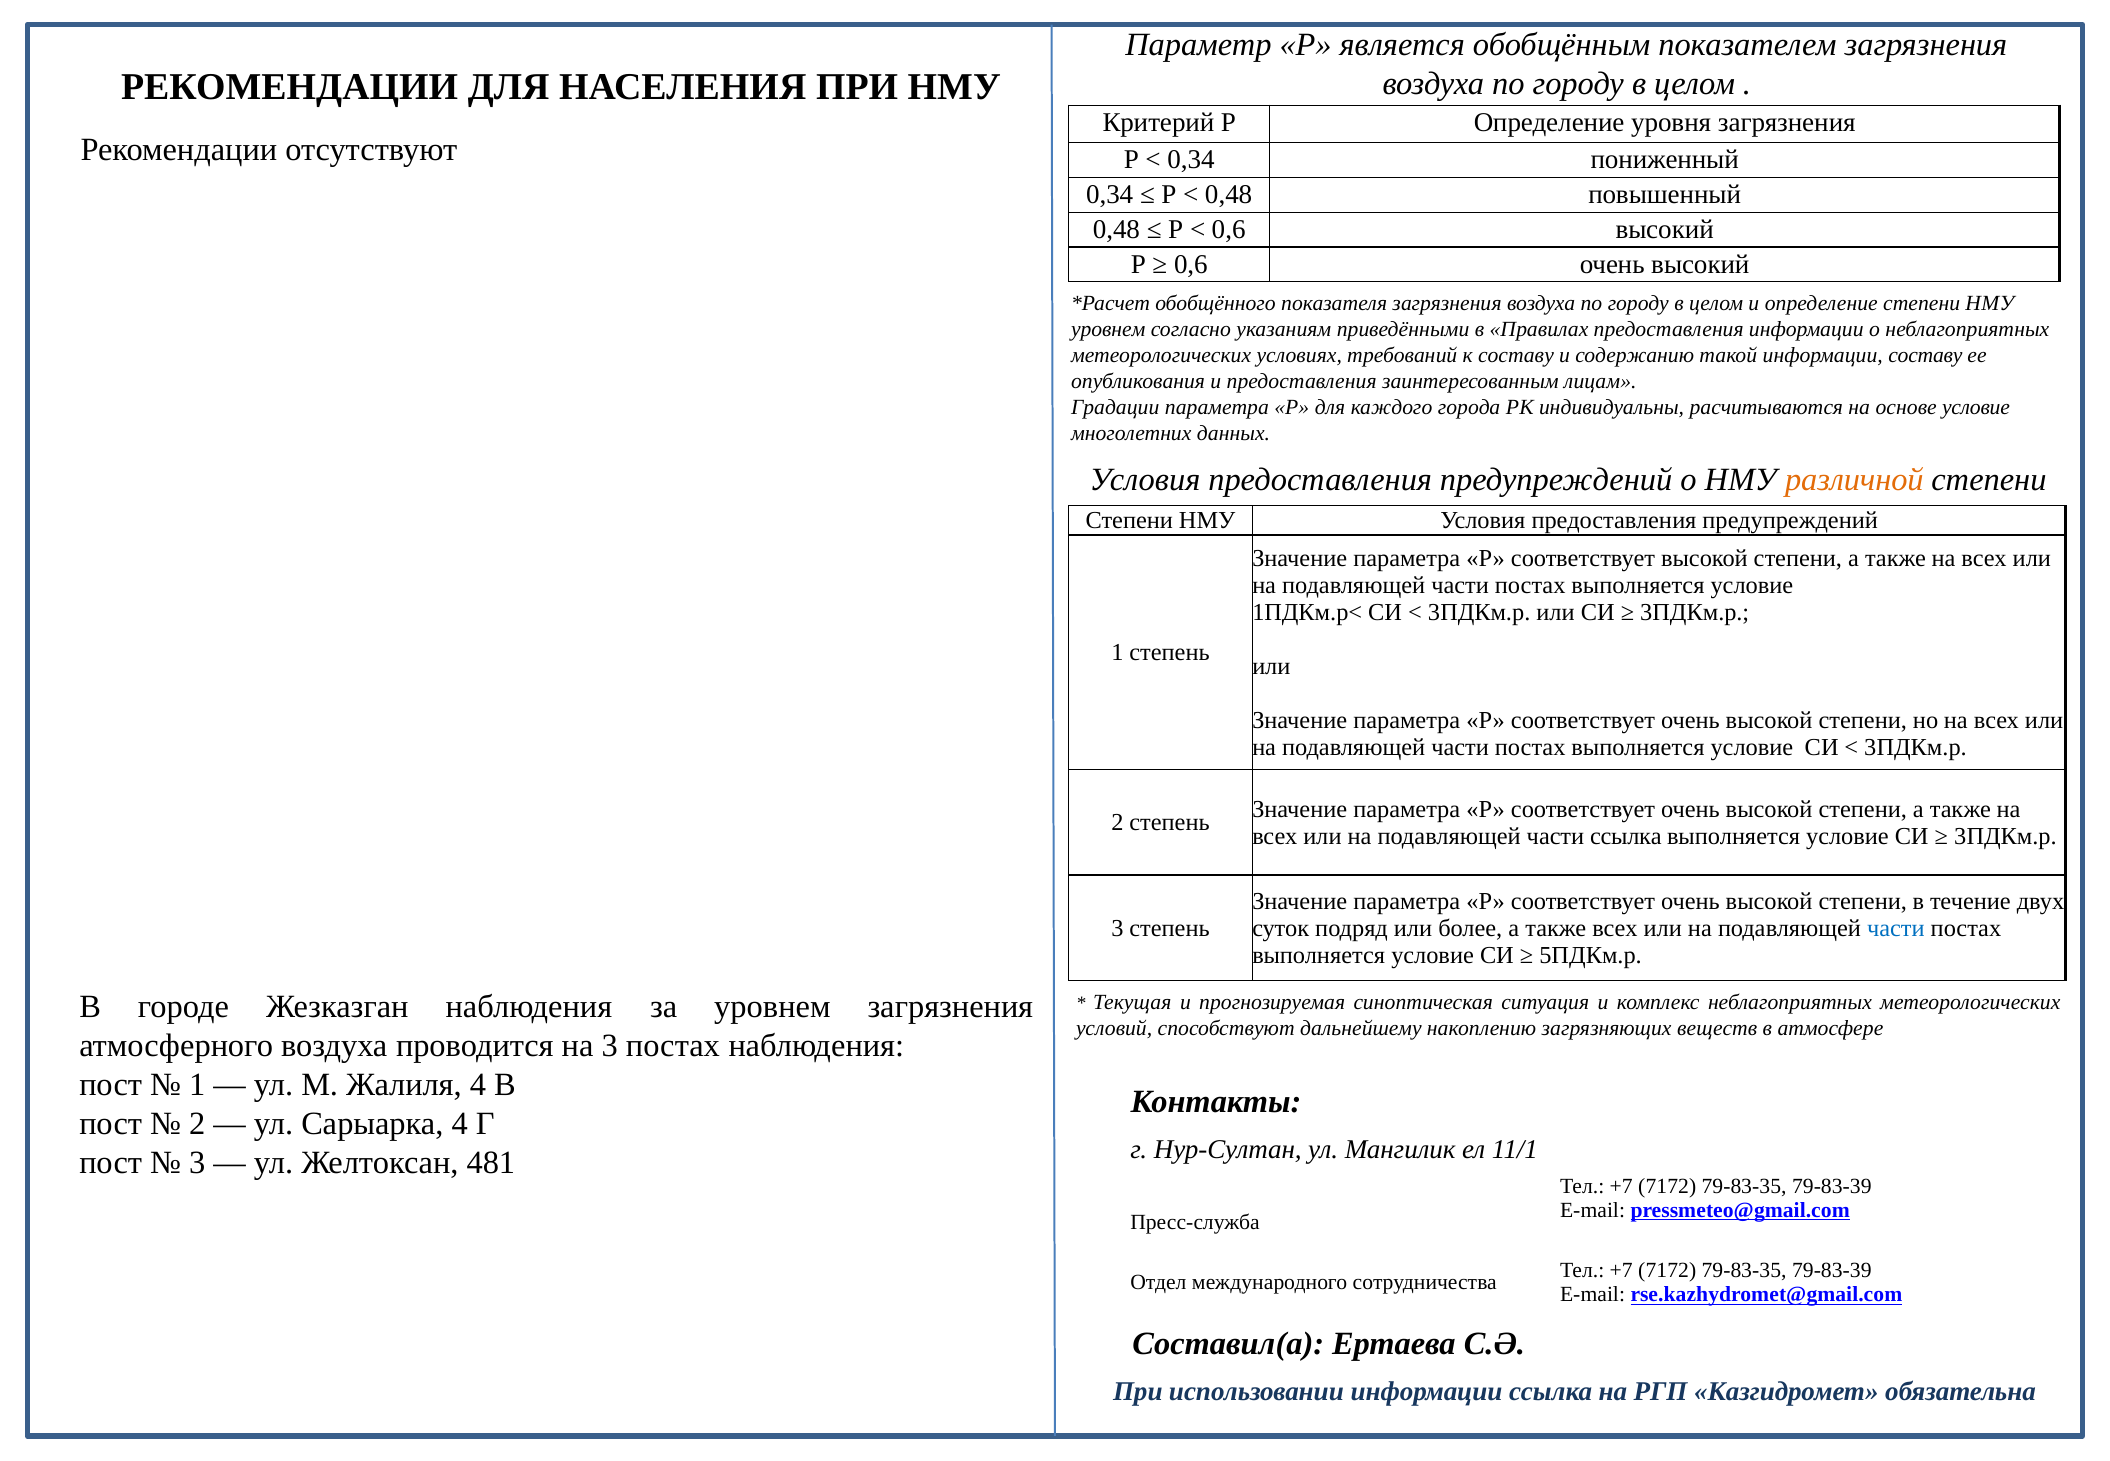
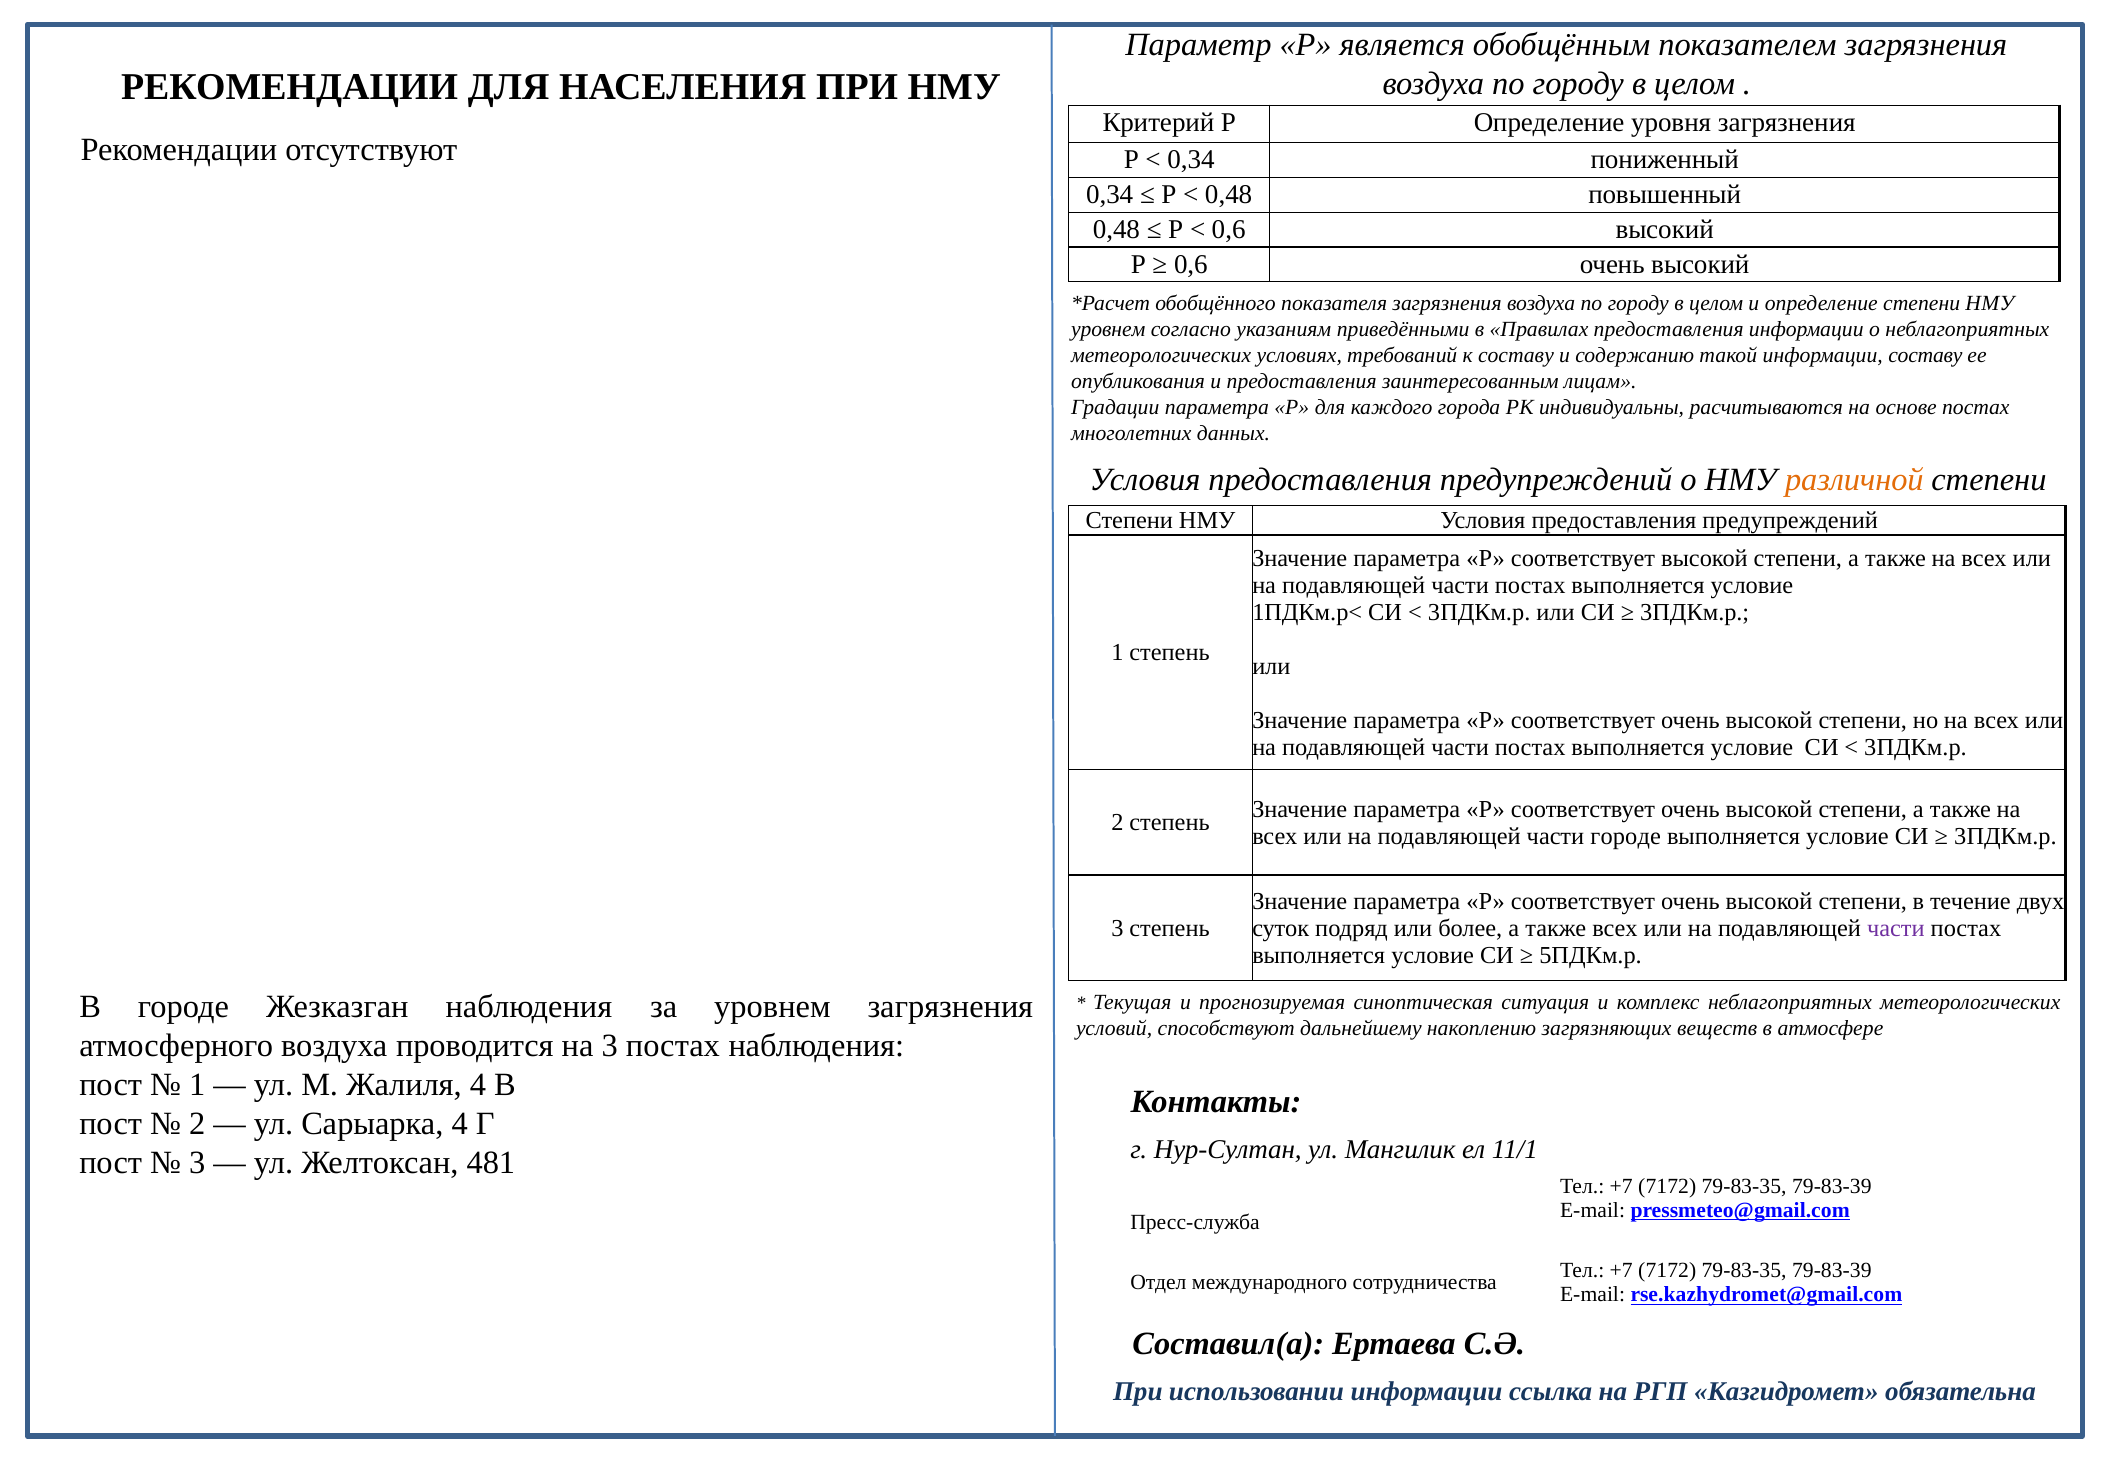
основе условие: условие -> постах (1976, 407)
части ссылка: ссылка -> городе (1626, 836)
части colour: blue -> purple (1896, 928)
